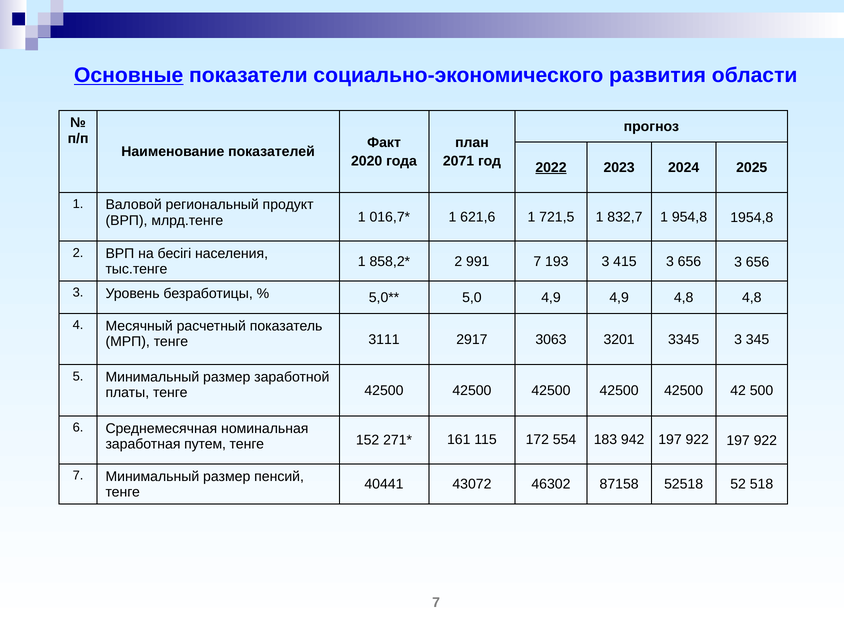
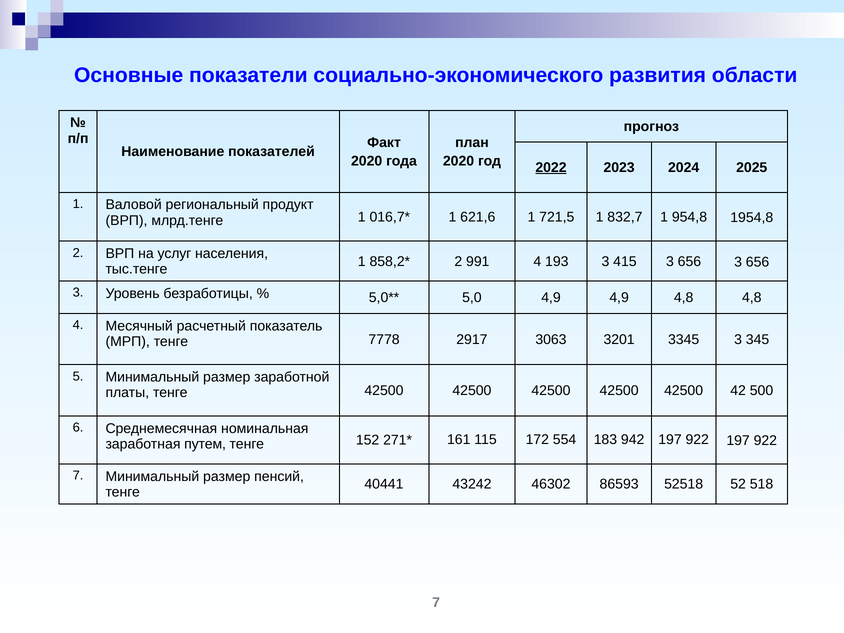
Основные underline: present -> none (129, 75)
2071: 2071 -> 2020 (459, 161)
бесігі: бесігі -> услуг (174, 254)
991 7: 7 -> 4 (537, 261)
3111: 3111 -> 7778 (384, 339)
43072: 43072 -> 43242 (472, 484)
87158: 87158 -> 86593 (619, 484)
